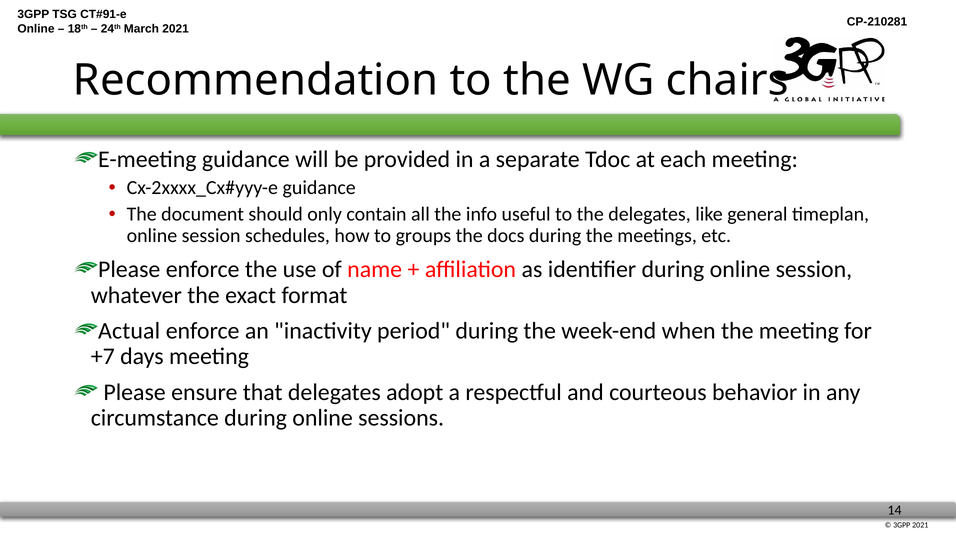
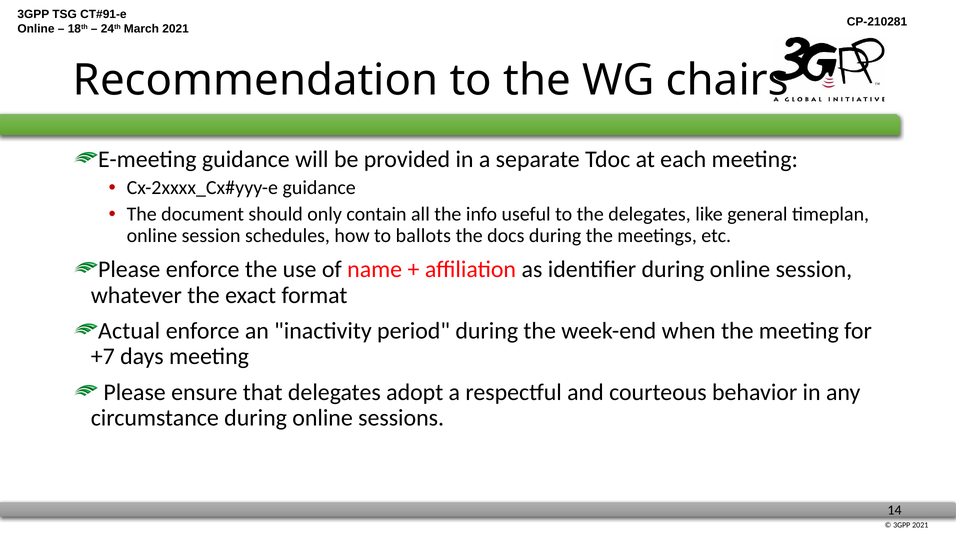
groups: groups -> ballots (423, 236)
